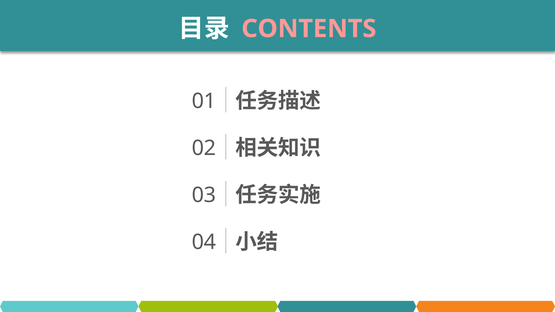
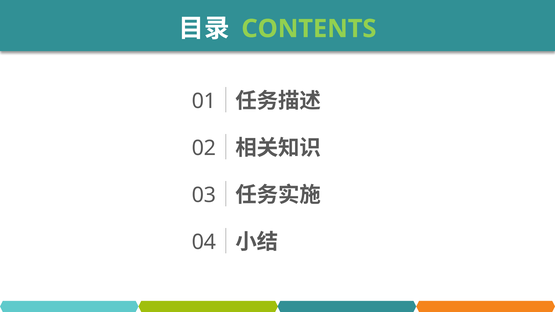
CONTENTS colour: pink -> light green (309, 29)
